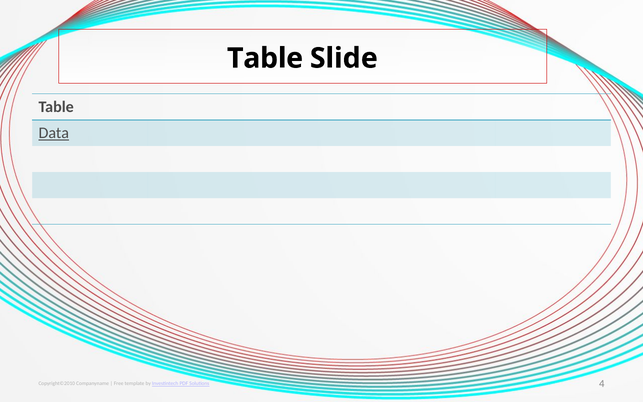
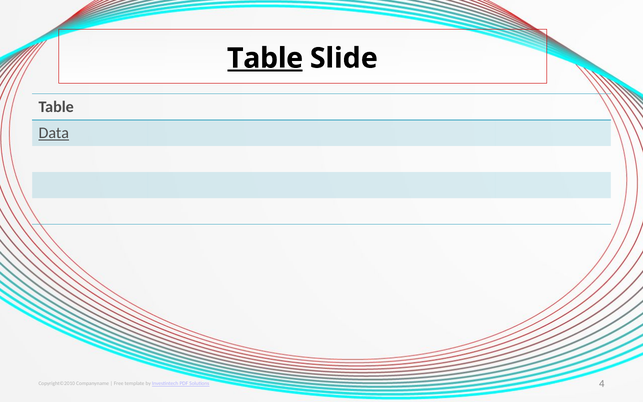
Table underline: none -> present (265, 58)
